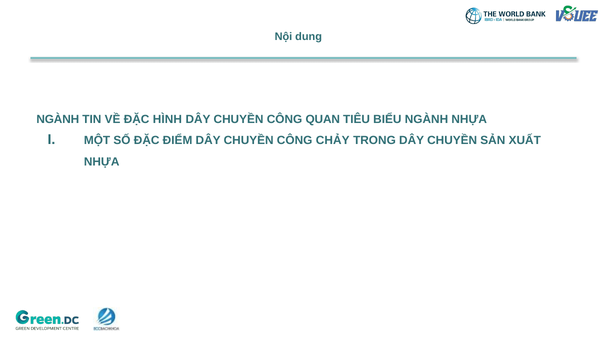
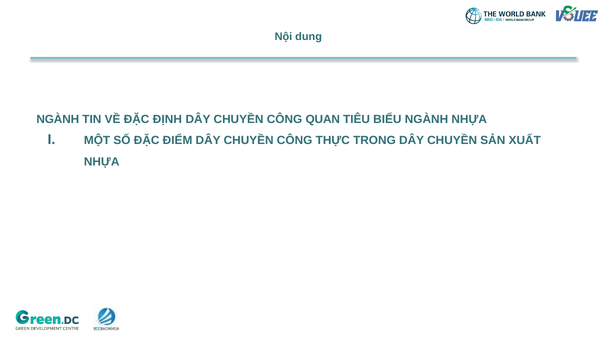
HÌNH: HÌNH -> ĐỊNH (167, 119)
CHẢY: CHẢY -> THỰC (333, 141)
